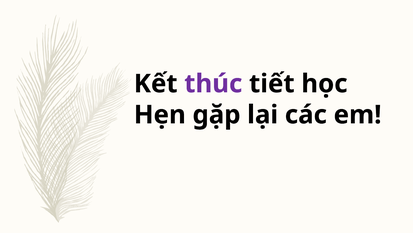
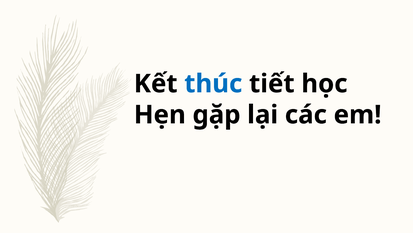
thúc colour: purple -> blue (213, 84)
